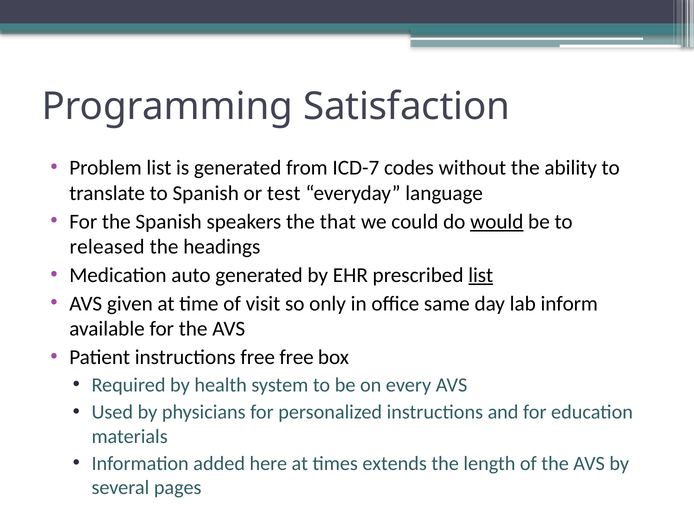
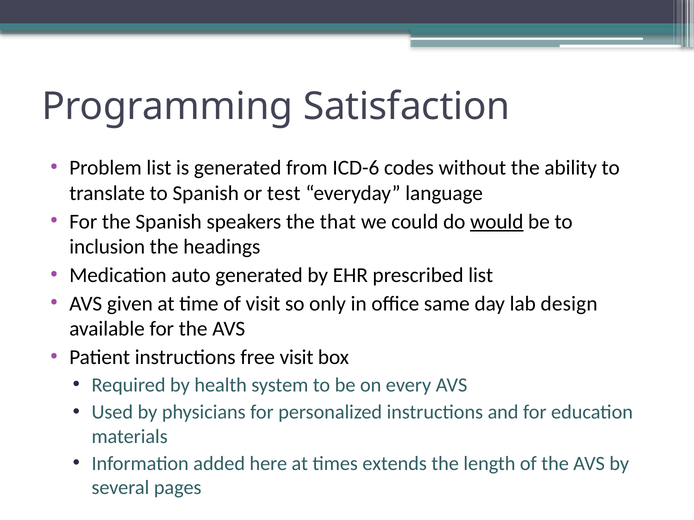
ICD-7: ICD-7 -> ICD-6 (356, 168)
released: released -> inclusion (107, 247)
list underline: present -> none (481, 276)
inform: inform -> design (569, 304)
free free: free -> visit (297, 358)
